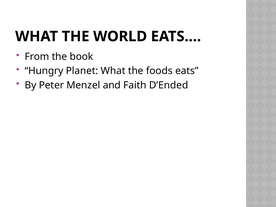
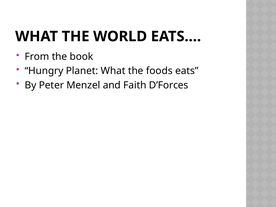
D’Ended: D’Ended -> D’Forces (169, 85)
